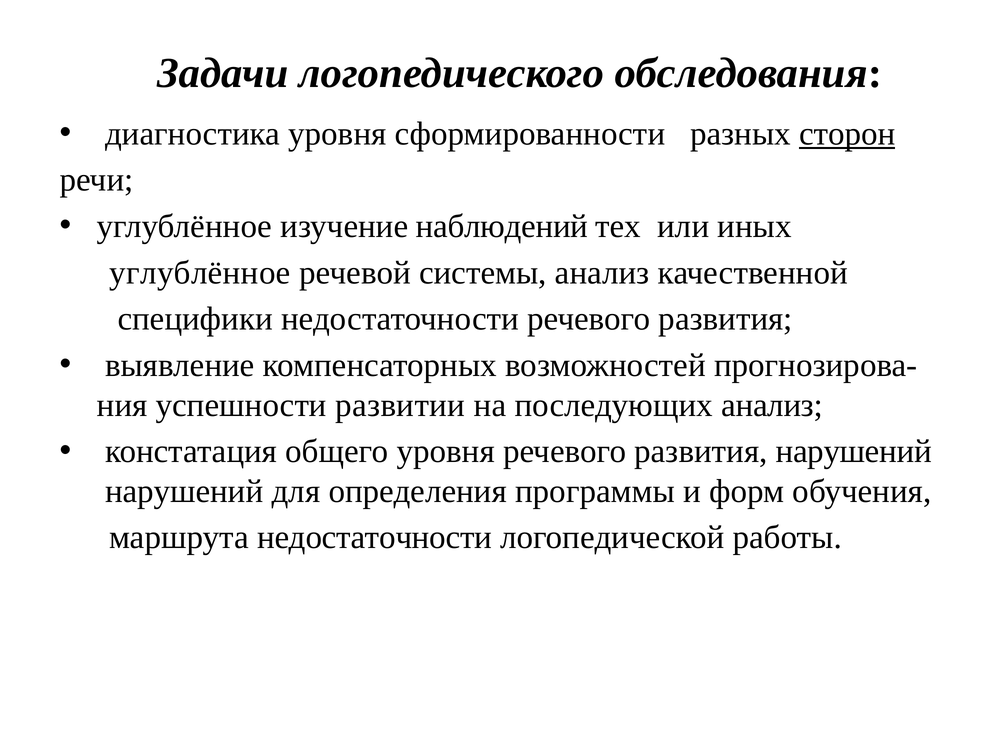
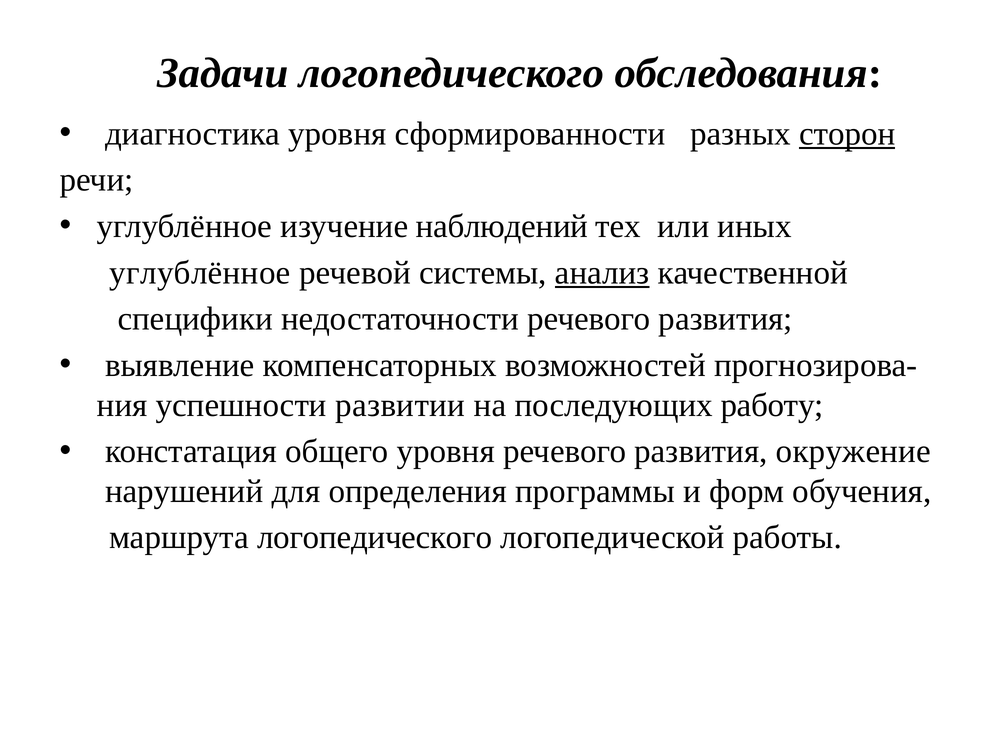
анализ underline: none -> present (602, 273)
последующих анализ: анализ -> работу (772, 405)
развития нарушений: нарушений -> окружение (853, 451)
маршрута недостаточности: недостаточности -> логопедического (375, 537)
